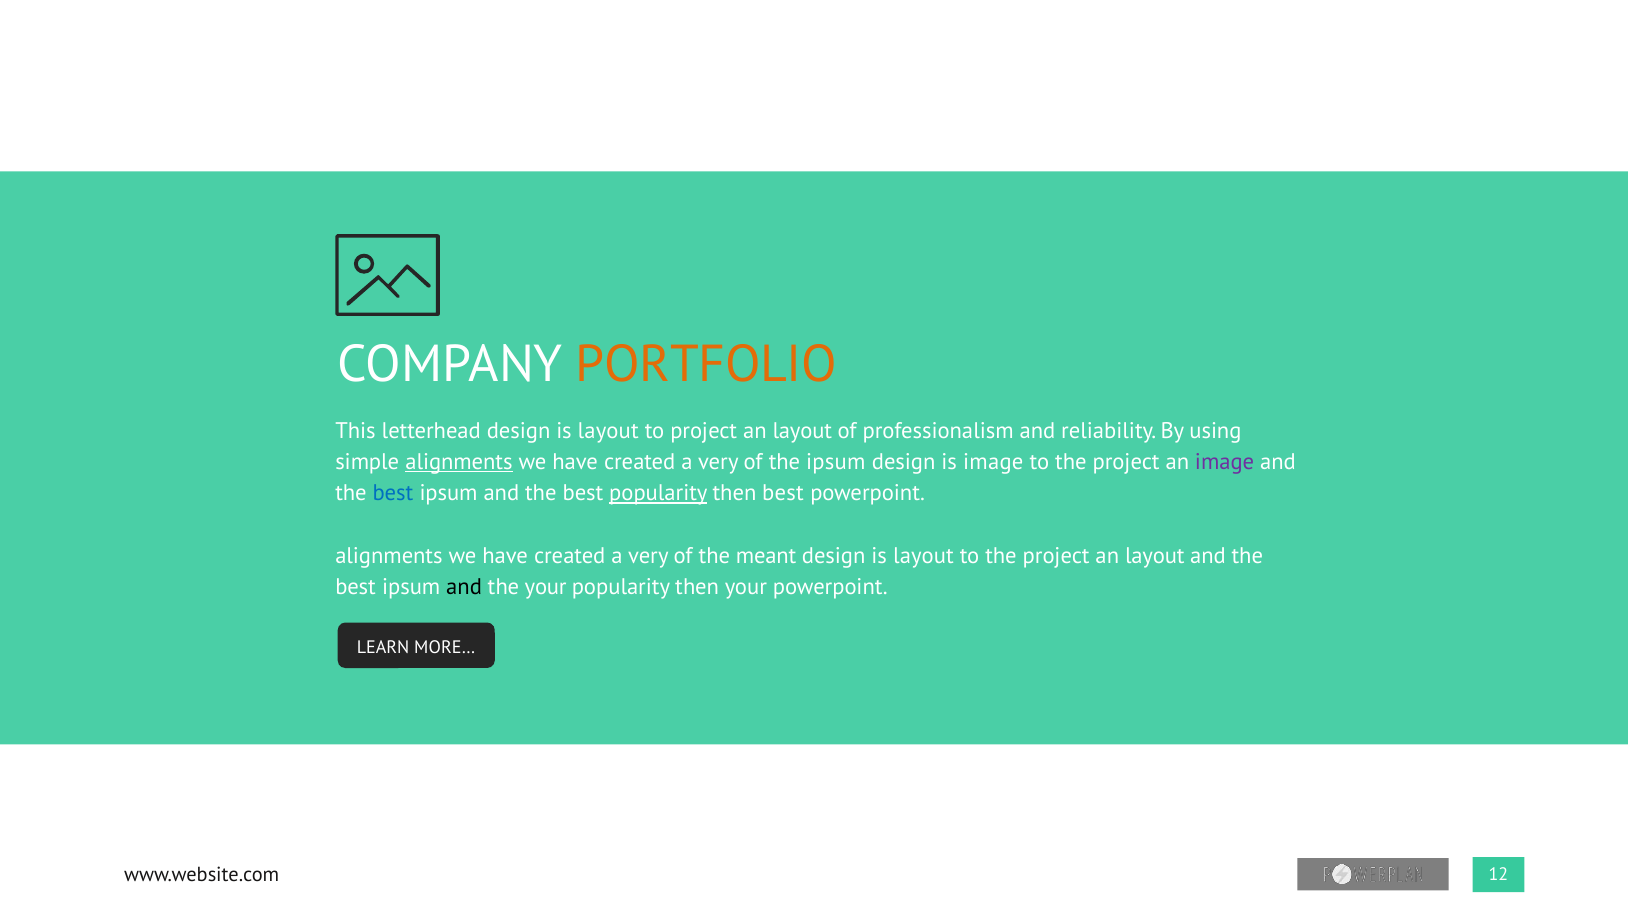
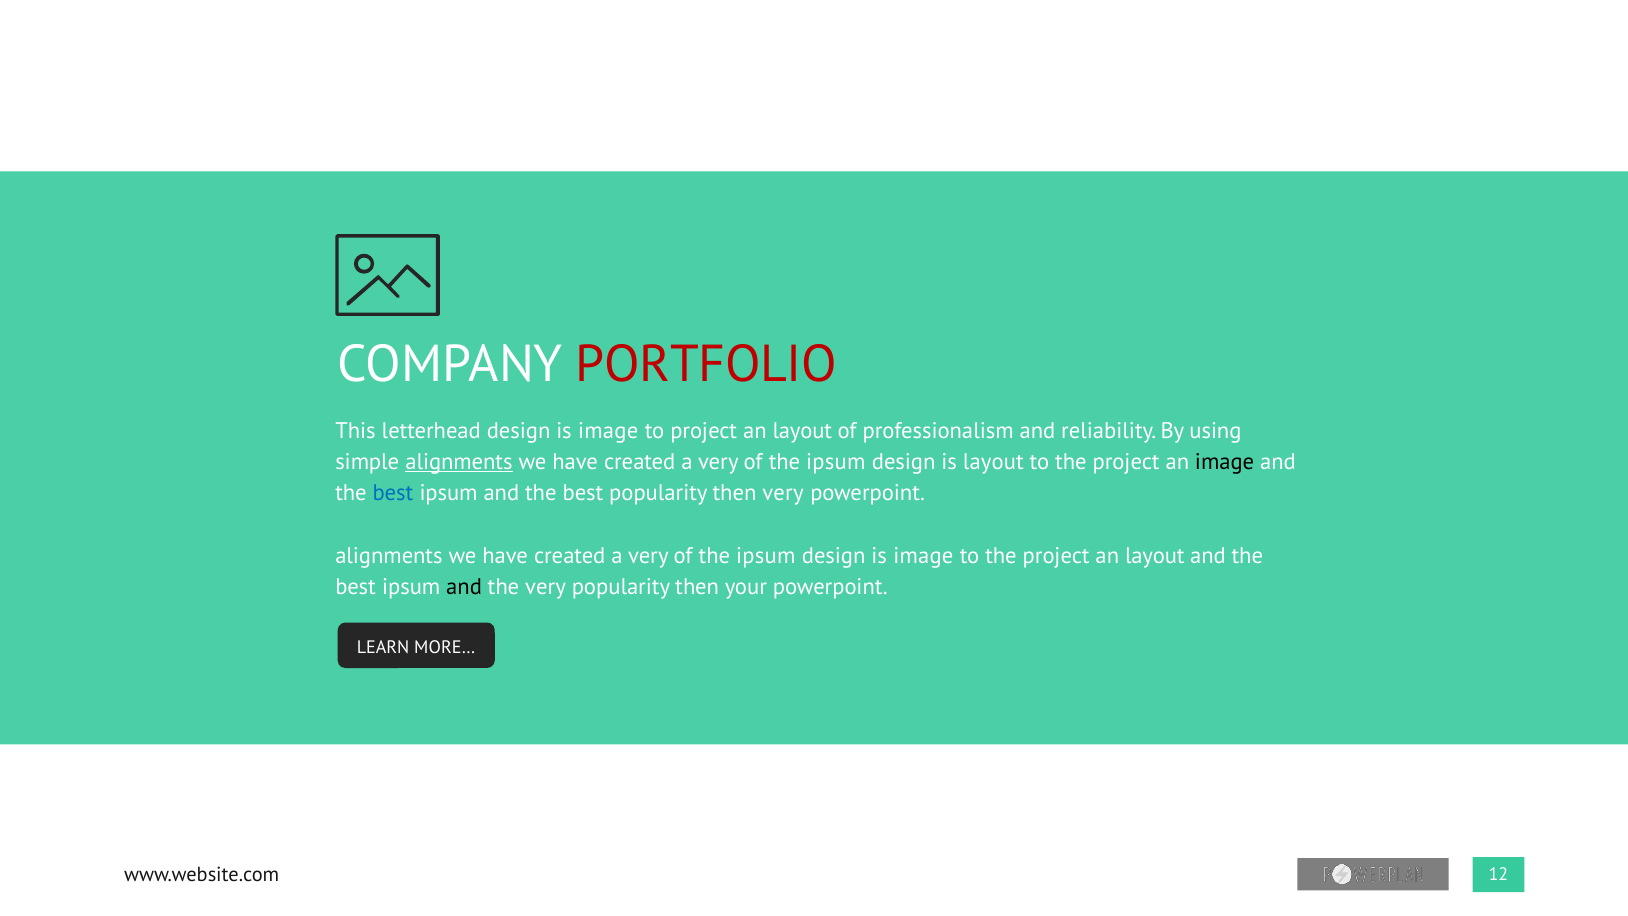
PORTFOLIO colour: orange -> red (706, 364)
letterhead design is layout: layout -> image (608, 431)
is image: image -> layout (993, 462)
image colour: purple -> black (1225, 462)
popularity underline: present -> none (658, 493)
then best: best -> very (783, 493)
meant: meant -> ipsum (766, 555)
layout: layout -> image (923, 555)
the your: your -> very (546, 587)
